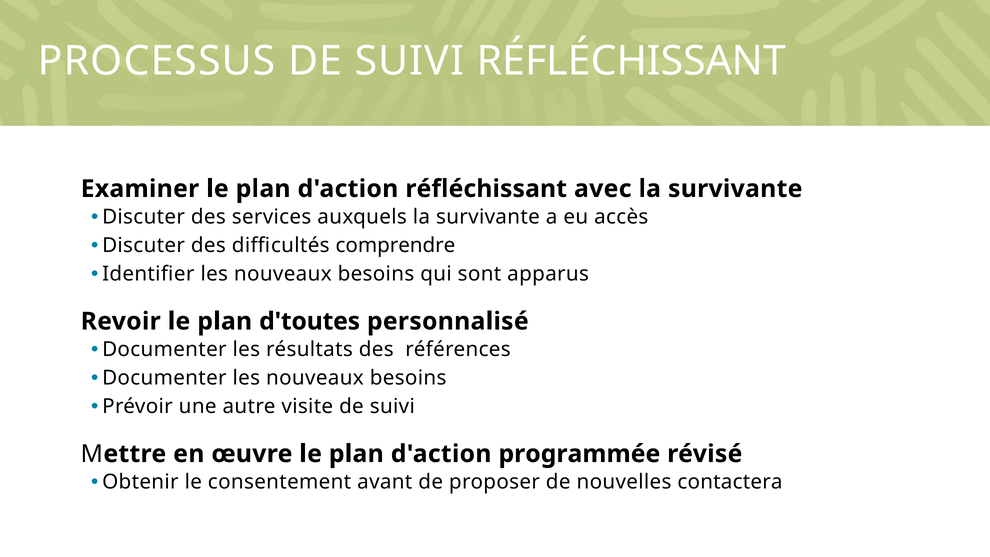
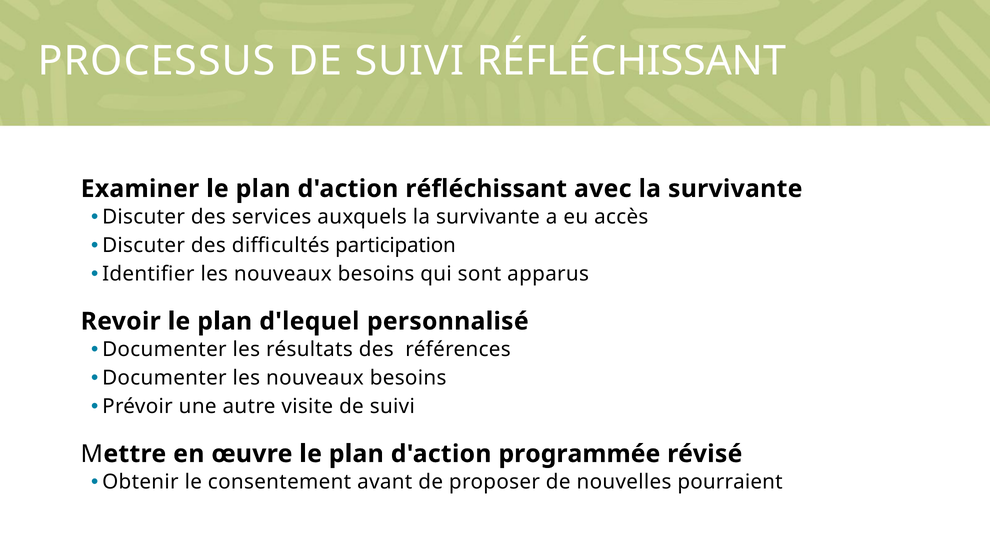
comprendre: comprendre -> participation (396, 246)
d'toutes: d'toutes -> d'lequel (309, 321)
contactera: contactera -> pourraient (730, 482)
